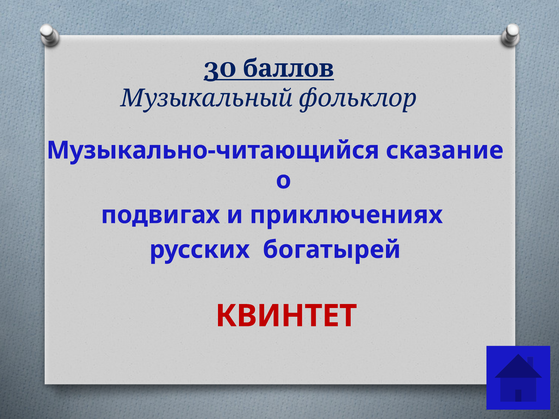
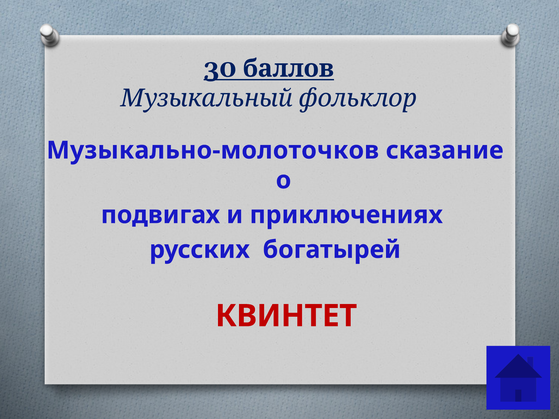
Музыкально-читающийся: Музыкально-читающийся -> Музыкально-молоточков (213, 150)
